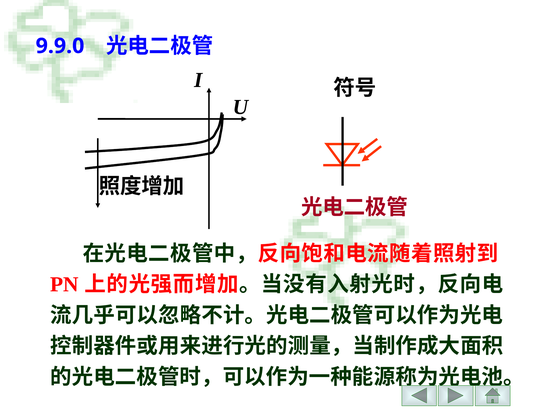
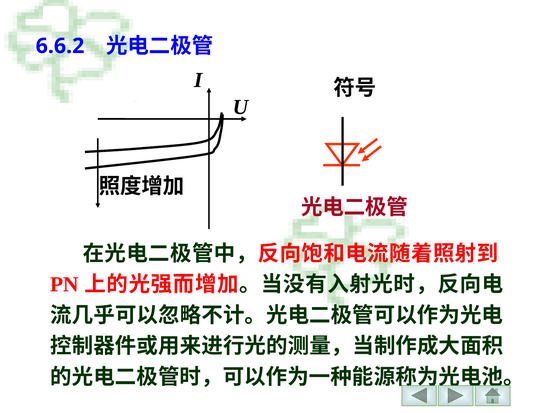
9.9.0: 9.9.0 -> 6.6.2 (60, 46)
